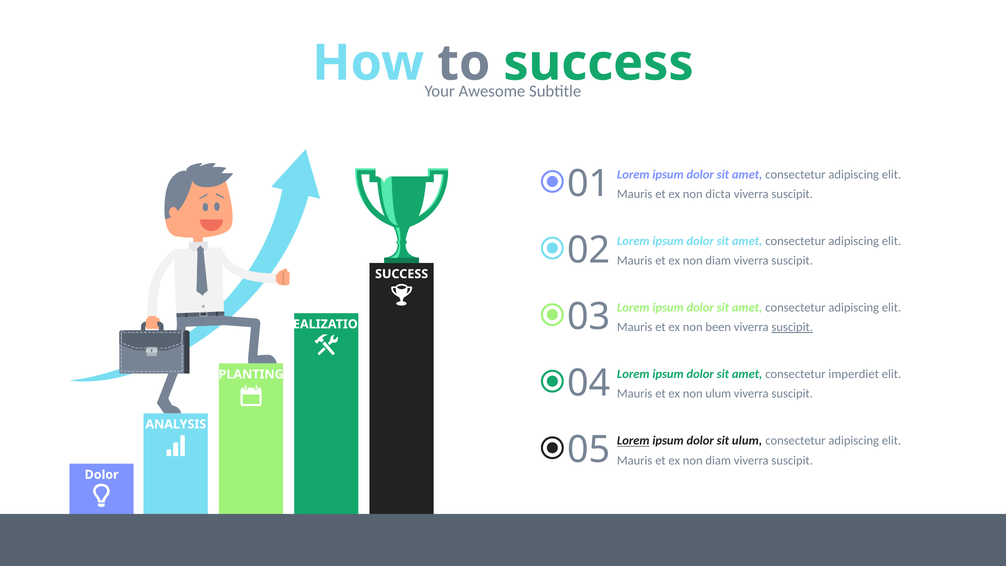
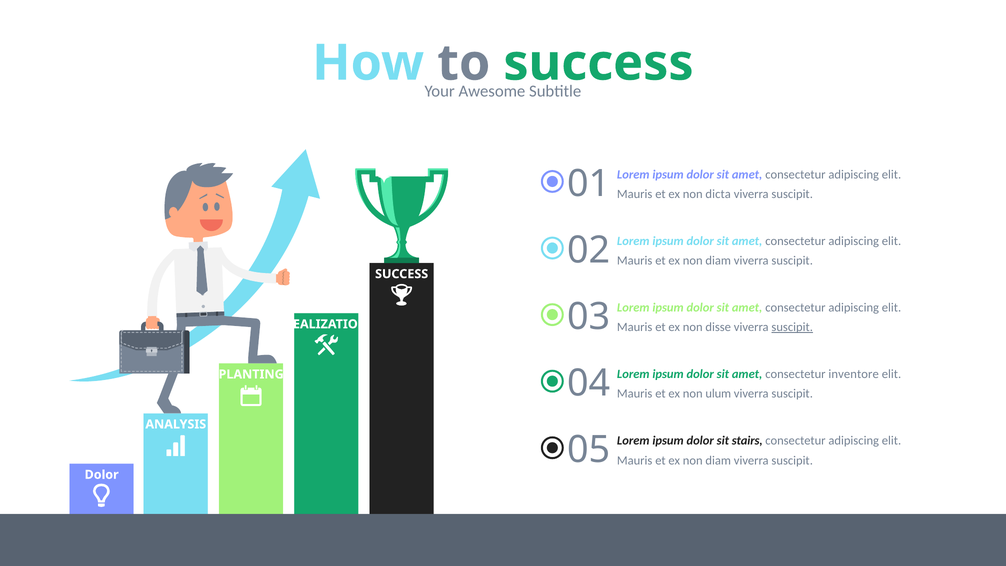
been: been -> disse (718, 327)
imperdiet: imperdiet -> inventore (854, 374)
Lorem underline: present -> none (633, 441)
sit ulum: ulum -> stairs (747, 441)
